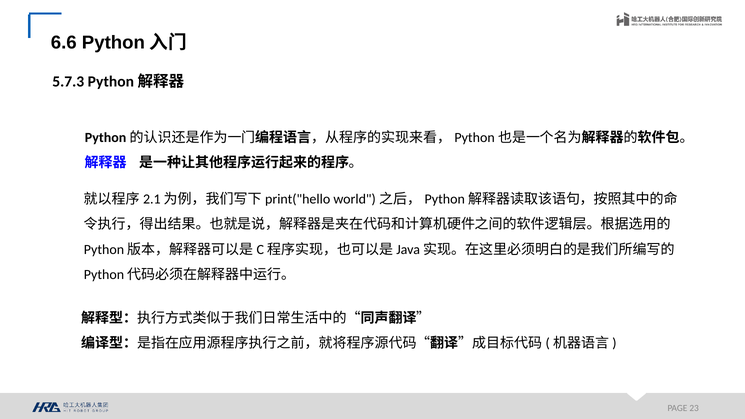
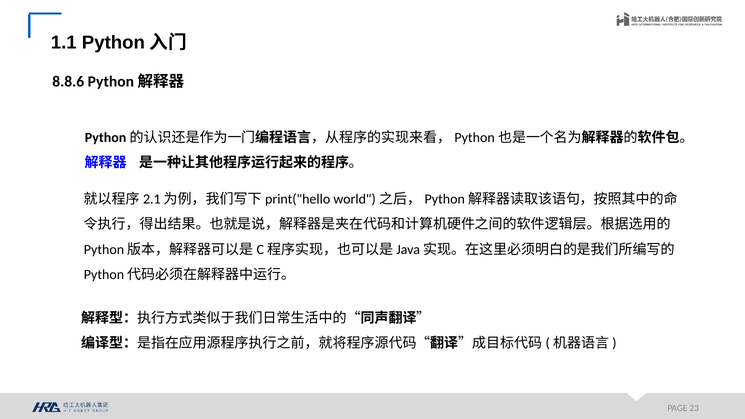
6.6: 6.6 -> 1.1 (64, 43)
5.7.3: 5.7.3 -> 8.8.6 (68, 82)
